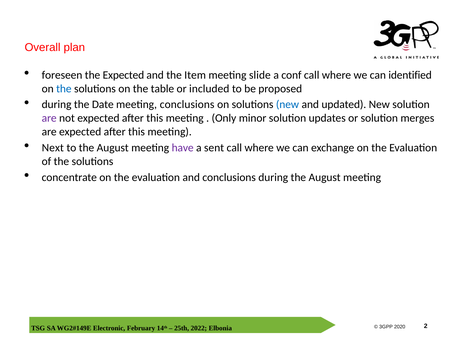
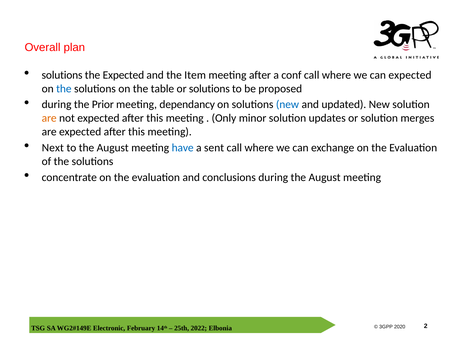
foreseen: foreseen -> solutions (62, 75)
meeting slide: slide -> after (260, 75)
can identified: identified -> expected (410, 75)
or included: included -> solutions (209, 89)
Date: Date -> Prior (103, 104)
meeting conclusions: conclusions -> dependancy (187, 104)
are colour: purple -> orange (49, 118)
have colour: purple -> blue (183, 148)
